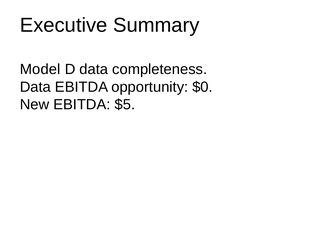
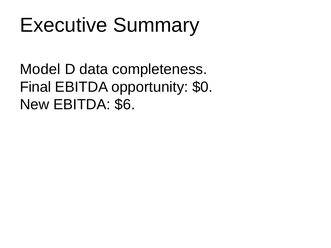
Data: Data -> Final (35, 87)
$5: $5 -> $6 (125, 105)
